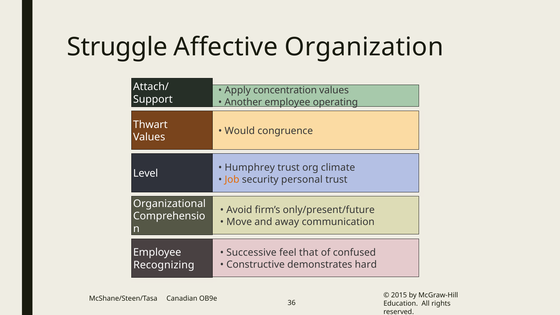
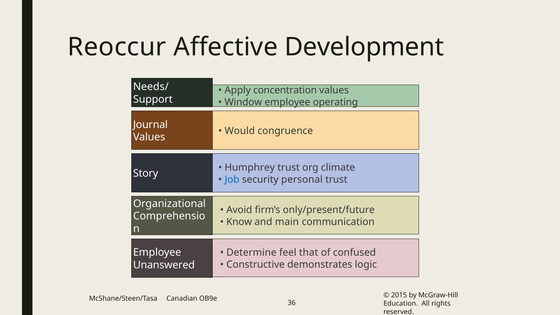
Struggle: Struggle -> Reoccur (117, 47)
Organization: Organization -> Development (364, 47)
Attach/: Attach/ -> Needs/ (151, 87)
Another: Another -> Window (243, 102)
Thwart: Thwart -> Journal (150, 125)
Level: Level -> Story (146, 174)
Job colour: orange -> blue (232, 179)
Move: Move -> Know (239, 222)
away: away -> main (287, 222)
Successive: Successive -> Determine (251, 253)
hard: hard -> logic (366, 265)
Recognizing: Recognizing -> Unanswered (164, 265)
